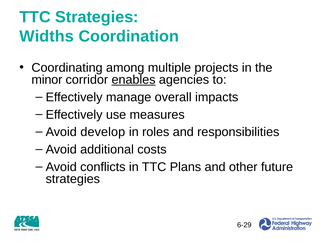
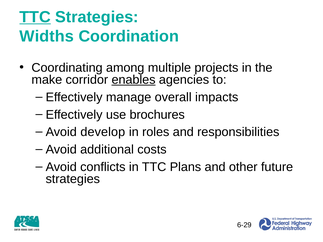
TTC underline: none -> present (35, 17)
minor: minor -> make (47, 80)
measures: measures -> brochures (157, 115)
